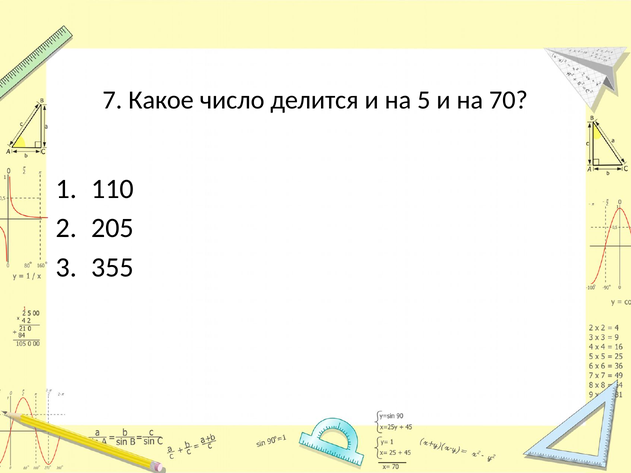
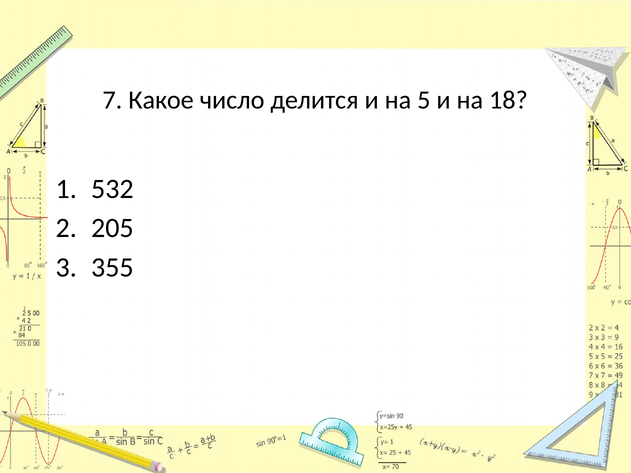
70: 70 -> 18 (508, 100)
110: 110 -> 532 (112, 189)
